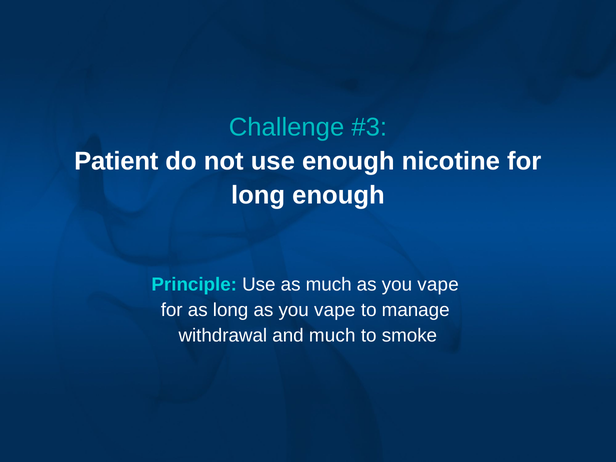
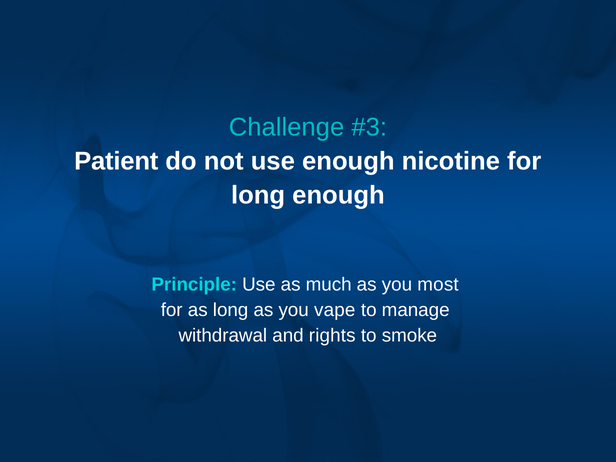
much as you vape: vape -> most (438, 284)
and much: much -> rights (332, 336)
